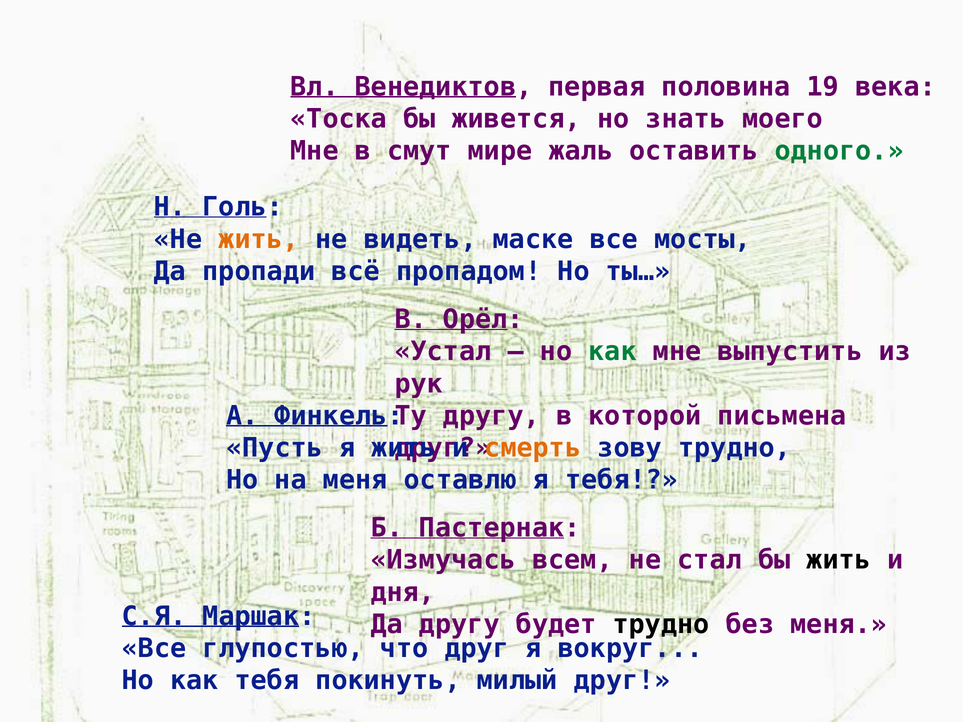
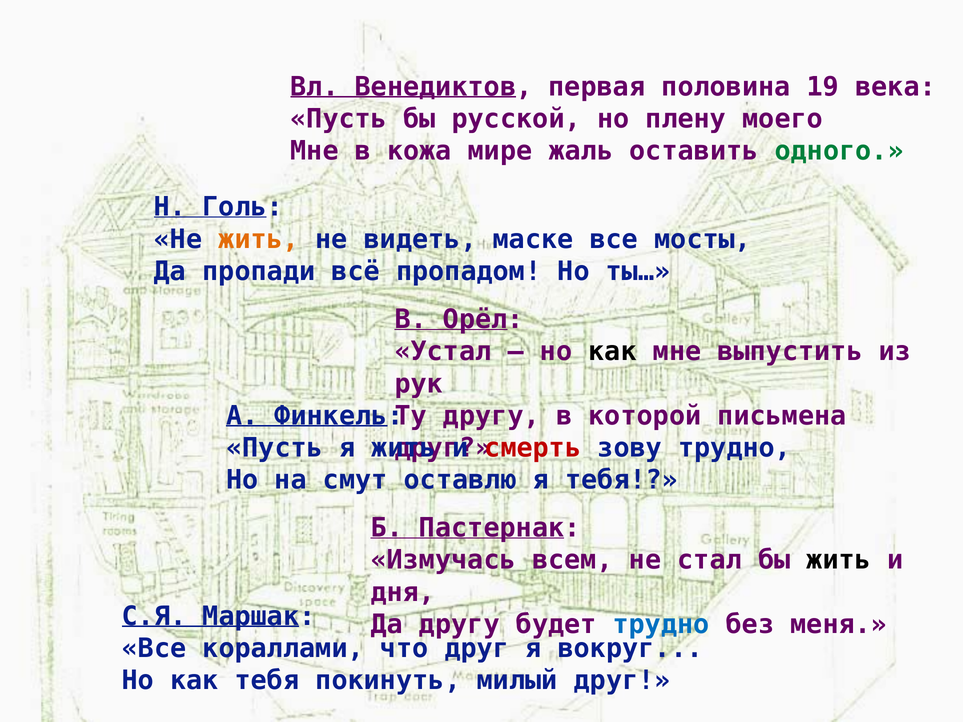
Тоска: Тоска -> Пусть (339, 119)
живется: живется -> русской (516, 119)
знать: знать -> плену (686, 119)
смут: смут -> кожа (419, 151)
как colour: green -> black (612, 352)
смерть colour: orange -> red (533, 448)
на меня: меня -> смут (355, 480)
трудно colour: black -> blue (661, 625)
глупостью: глупостью -> кораллами (283, 649)
